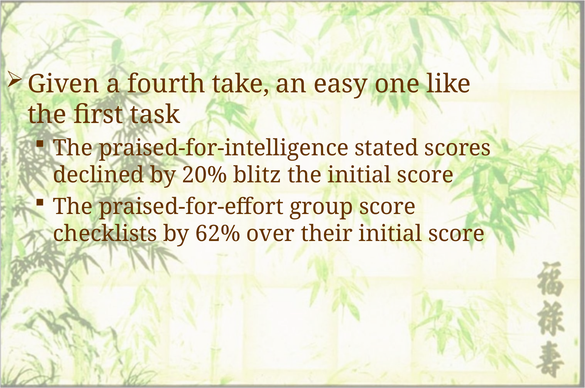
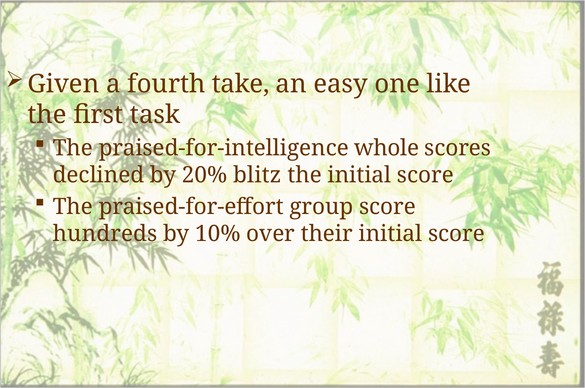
stated: stated -> whole (387, 148)
checklists: checklists -> hundreds (105, 234)
62%: 62% -> 10% (218, 234)
